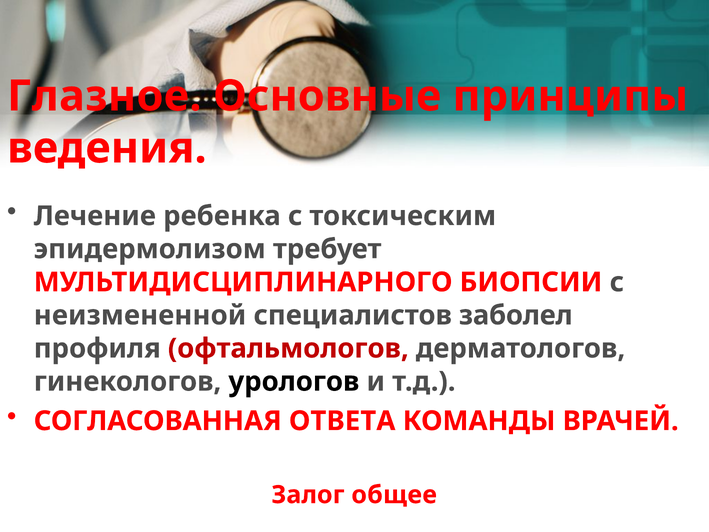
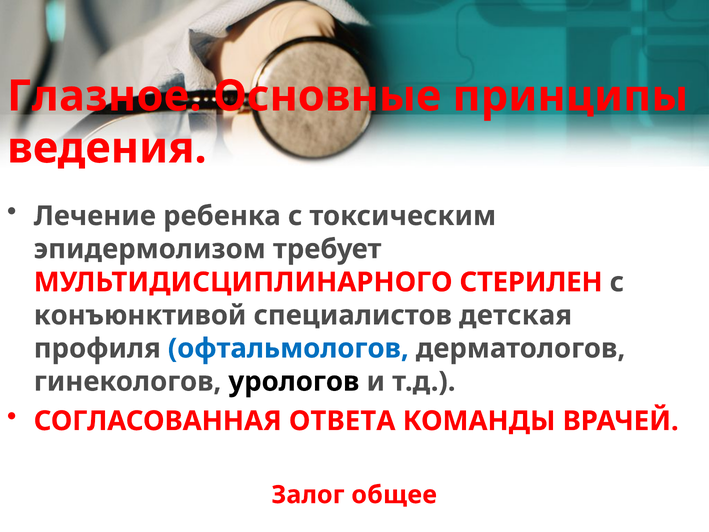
БИОПСИИ: БИОПСИИ -> СТЕРИЛЕН (531, 282)
неизмененной: неизмененной -> конъюнктивой (140, 315)
заболел: заболел -> детская (516, 315)
офтальмологов colour: red -> blue (288, 348)
